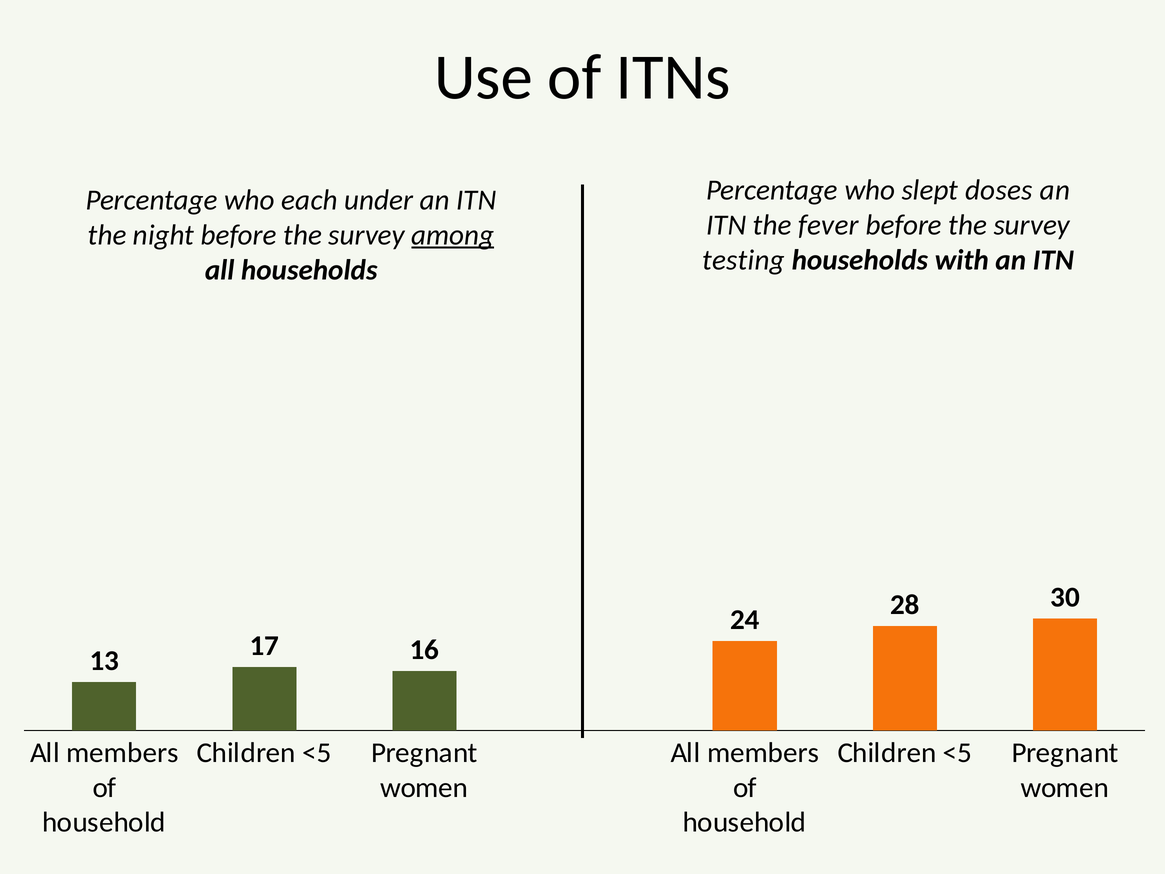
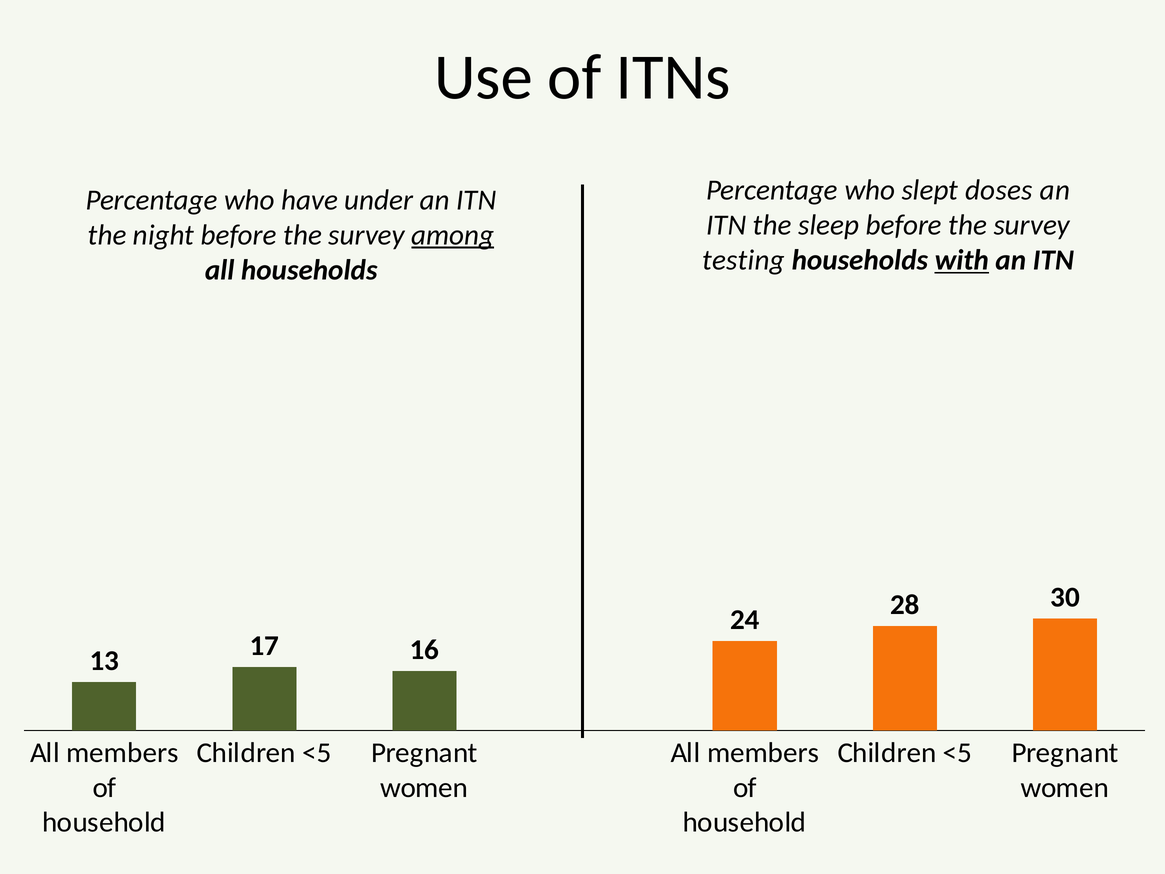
each: each -> have (310, 200)
fever: fever -> sleep (829, 225)
with underline: none -> present (962, 260)
